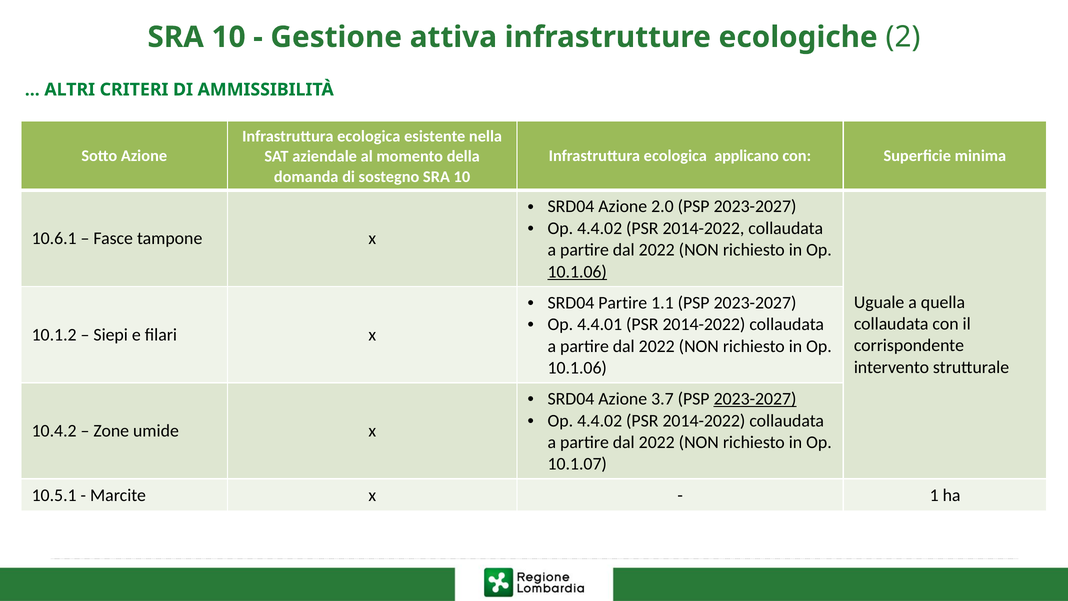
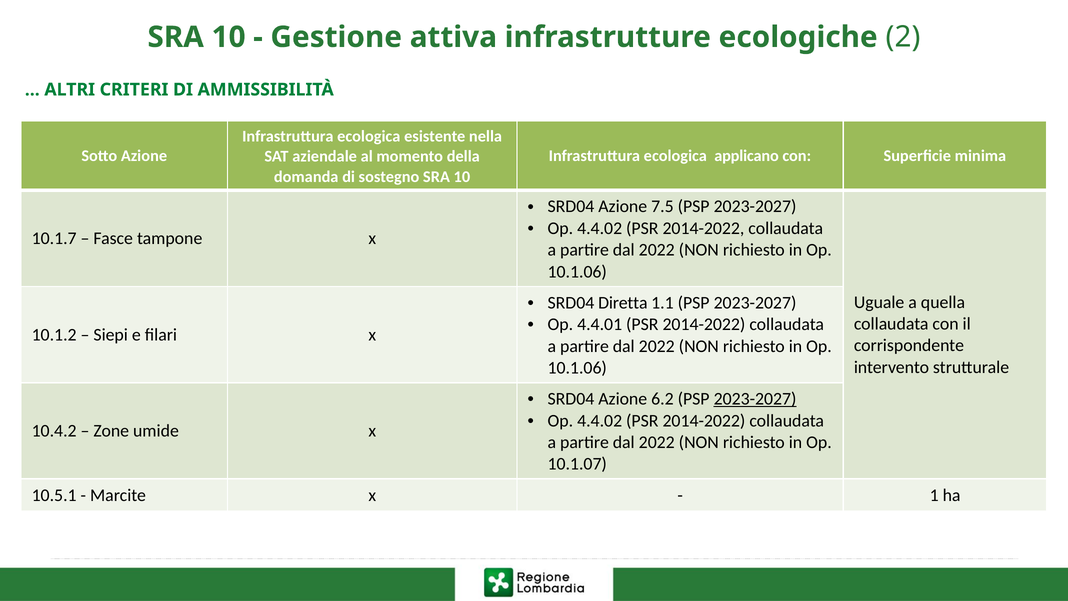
2.0: 2.0 -> 7.5 (662, 207)
10.6.1: 10.6.1 -> 10.1.7 (54, 238)
10.1.06 underline: present -> none (577, 272)
SRD04 Partire: Partire -> Diretta (623, 303)
3.7: 3.7 -> 6.2 (662, 399)
